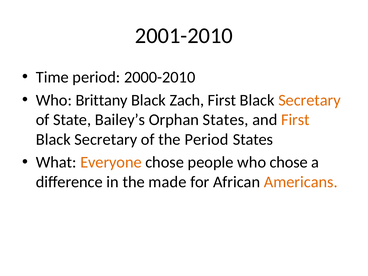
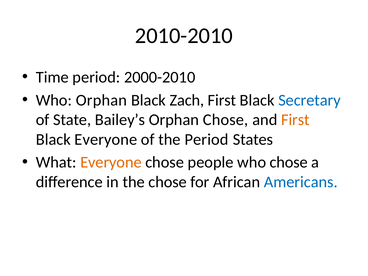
2001-2010: 2001-2010 -> 2010-2010 (184, 36)
Who Brittany: Brittany -> Orphan (101, 100)
Secretary colour: orange -> blue (309, 100)
Orphan States: States -> Chose (226, 120)
Secretary: Secretary -> Everyone (106, 139)
the made: made -> chose (168, 182)
Americans colour: orange -> blue (301, 182)
